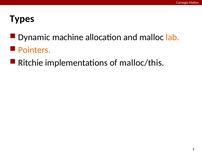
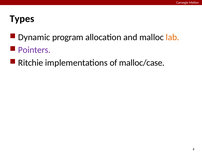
machine: machine -> program (68, 37)
Pointers colour: orange -> purple (34, 50)
malloc/this: malloc/this -> malloc/case (142, 63)
